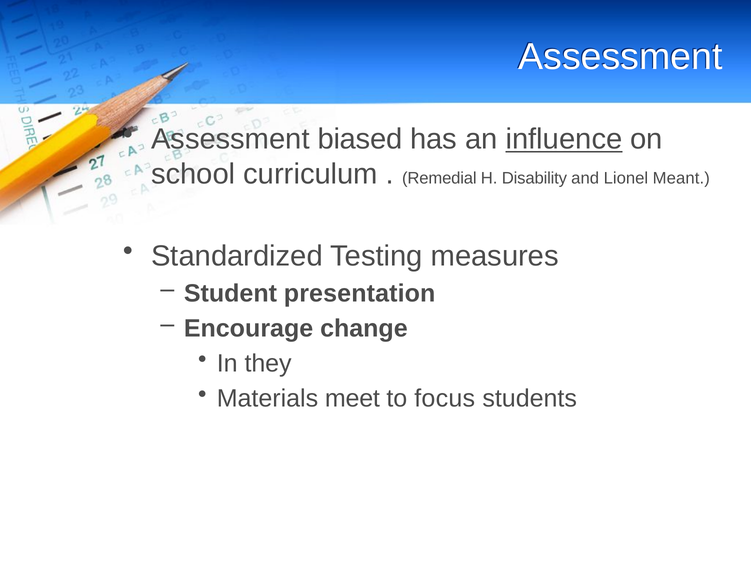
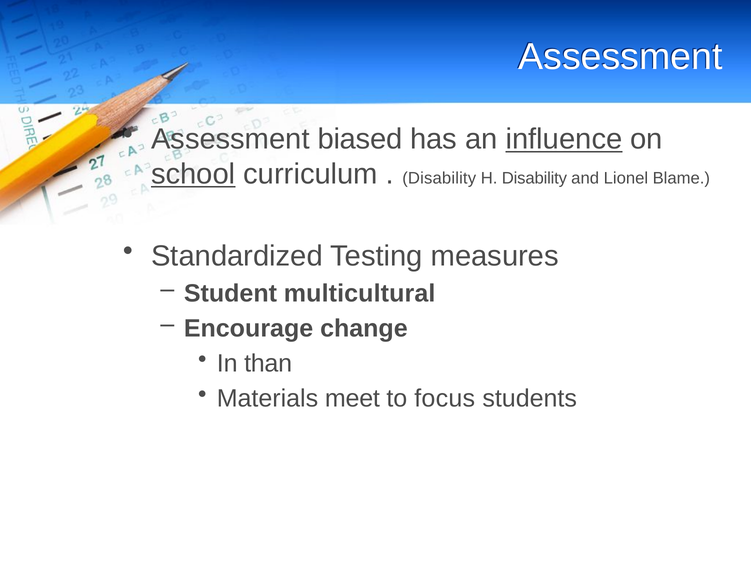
school underline: none -> present (193, 174)
Remedial: Remedial -> Disability (439, 178)
Meant: Meant -> Blame (681, 178)
presentation: presentation -> multicultural (360, 293)
they: they -> than (268, 363)
